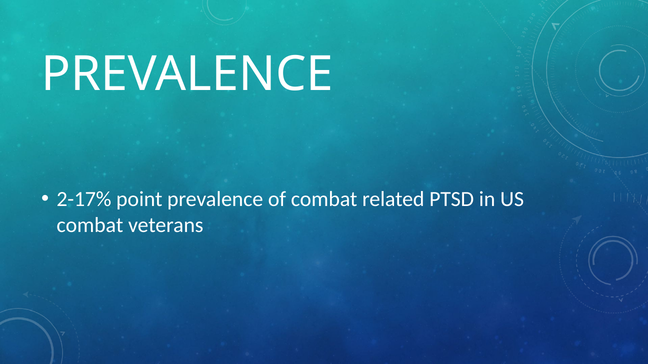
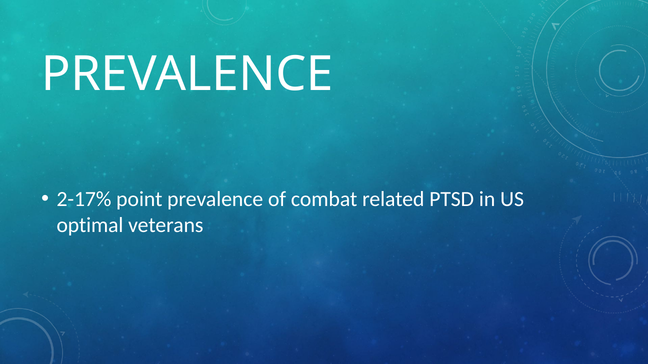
combat: combat -> optimal (90, 225)
